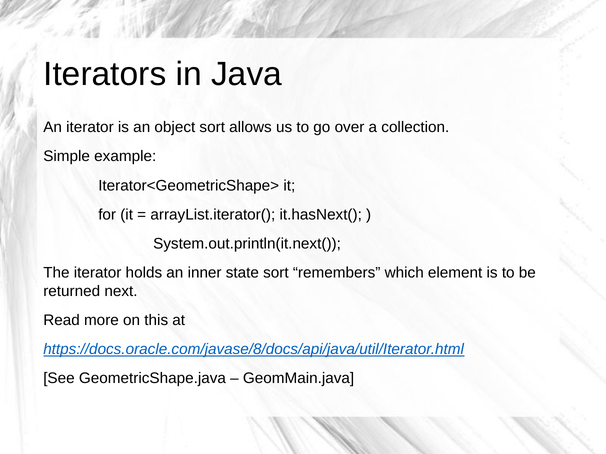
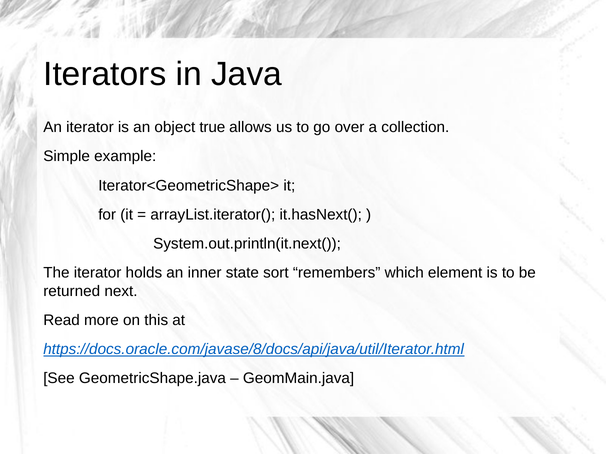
object sort: sort -> true (212, 127)
